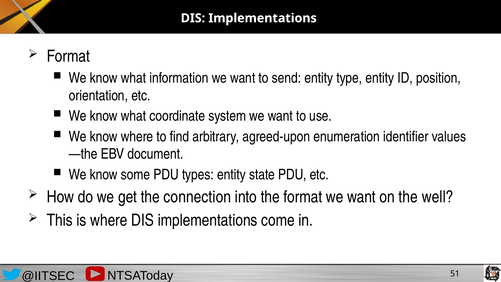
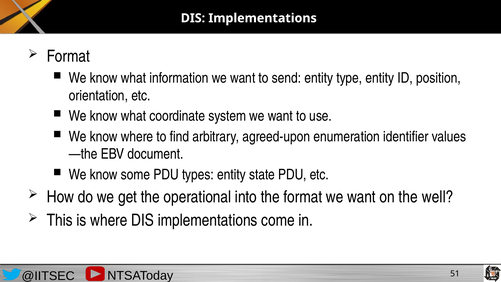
connection: connection -> operational (197, 197)
